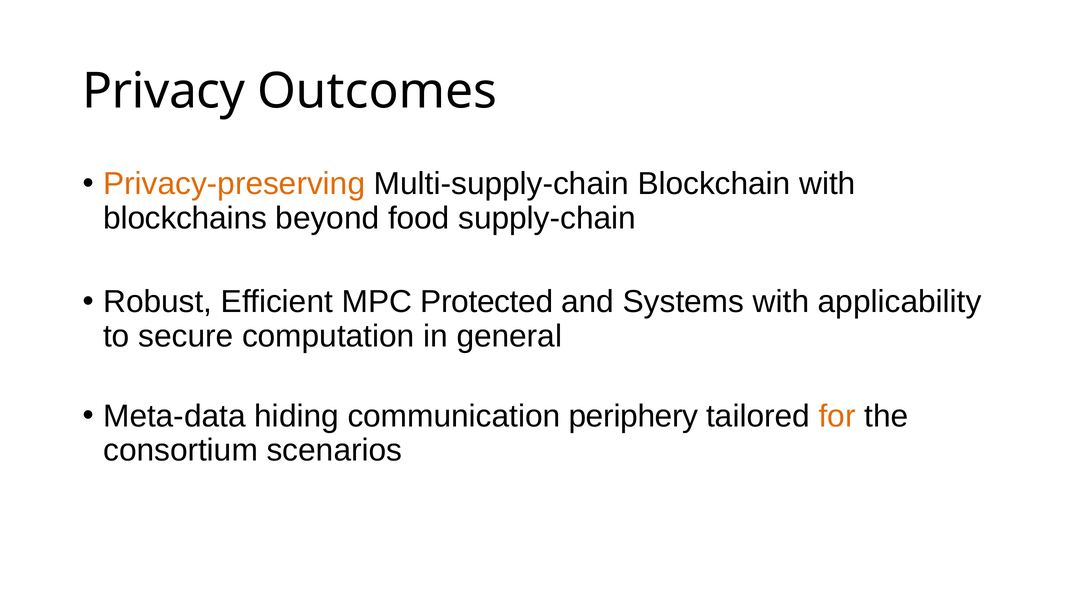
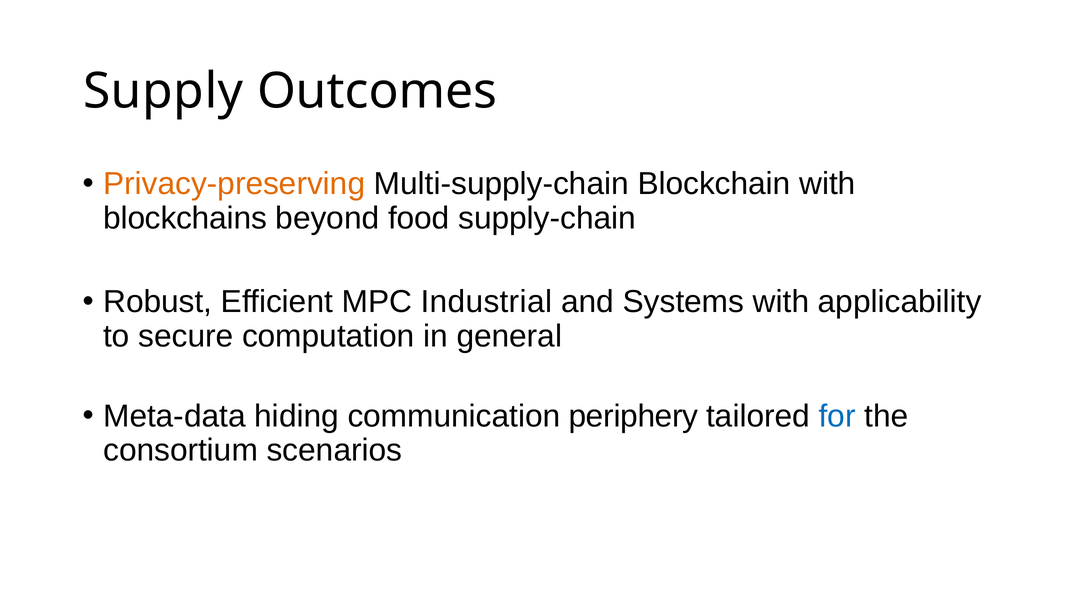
Privacy: Privacy -> Supply (163, 91)
Protected: Protected -> Industrial (486, 302)
for colour: orange -> blue (837, 416)
